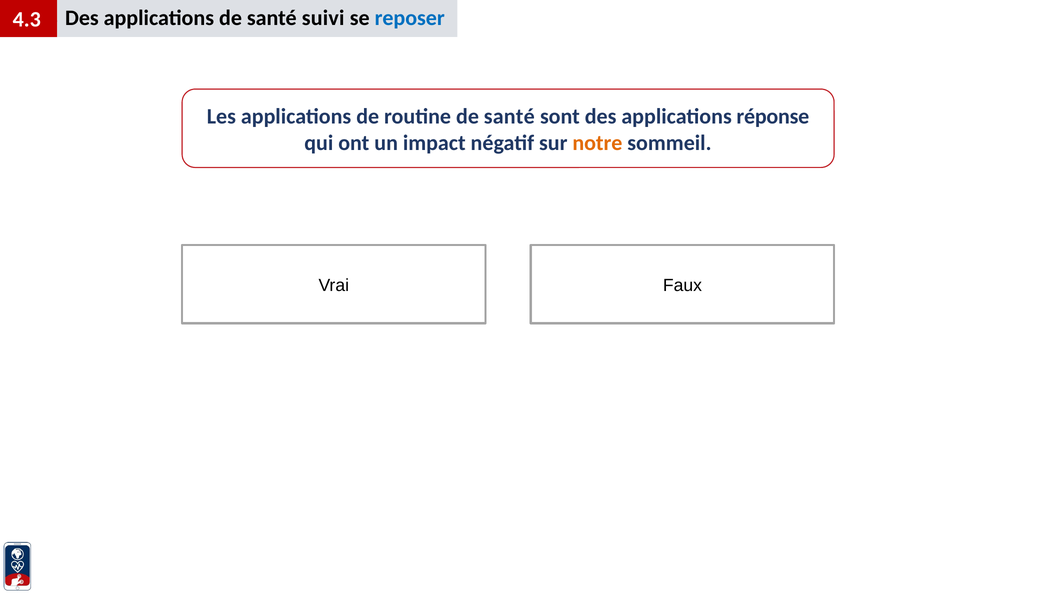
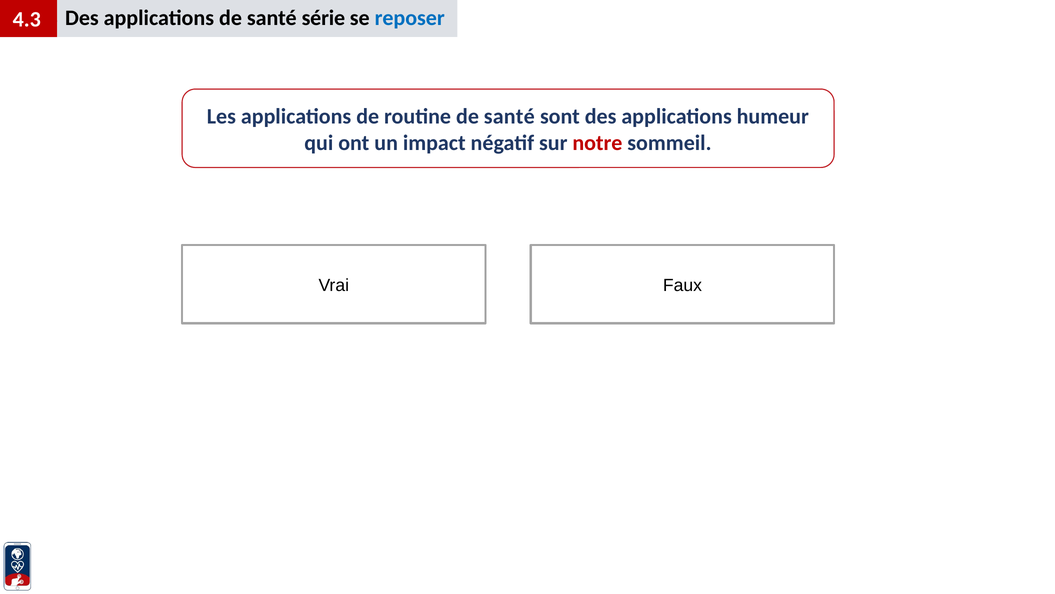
suivi: suivi -> série (323, 18)
réponse: réponse -> humeur (773, 116)
notre colour: orange -> red (597, 143)
